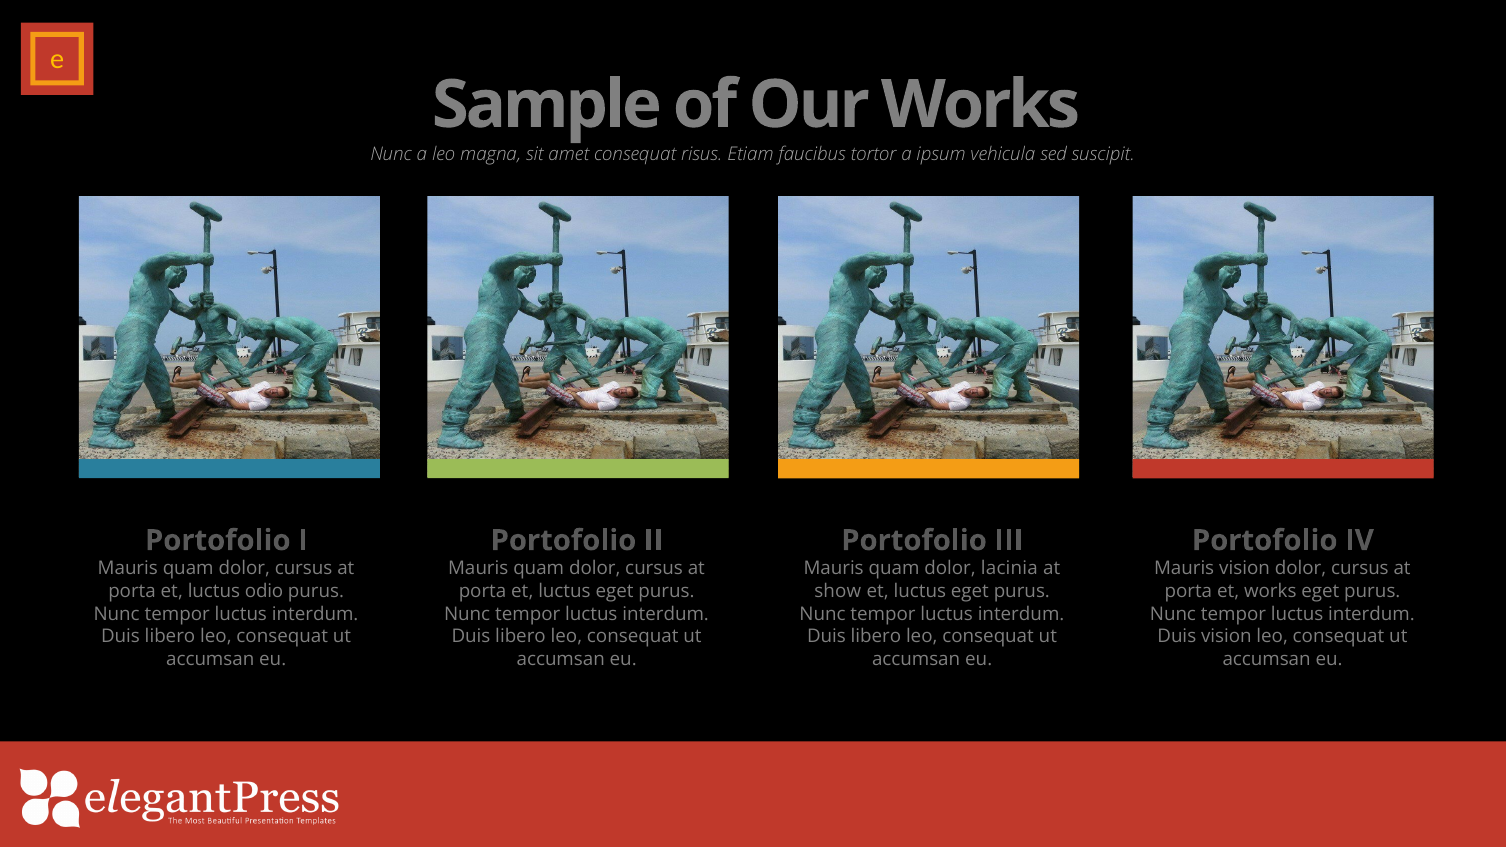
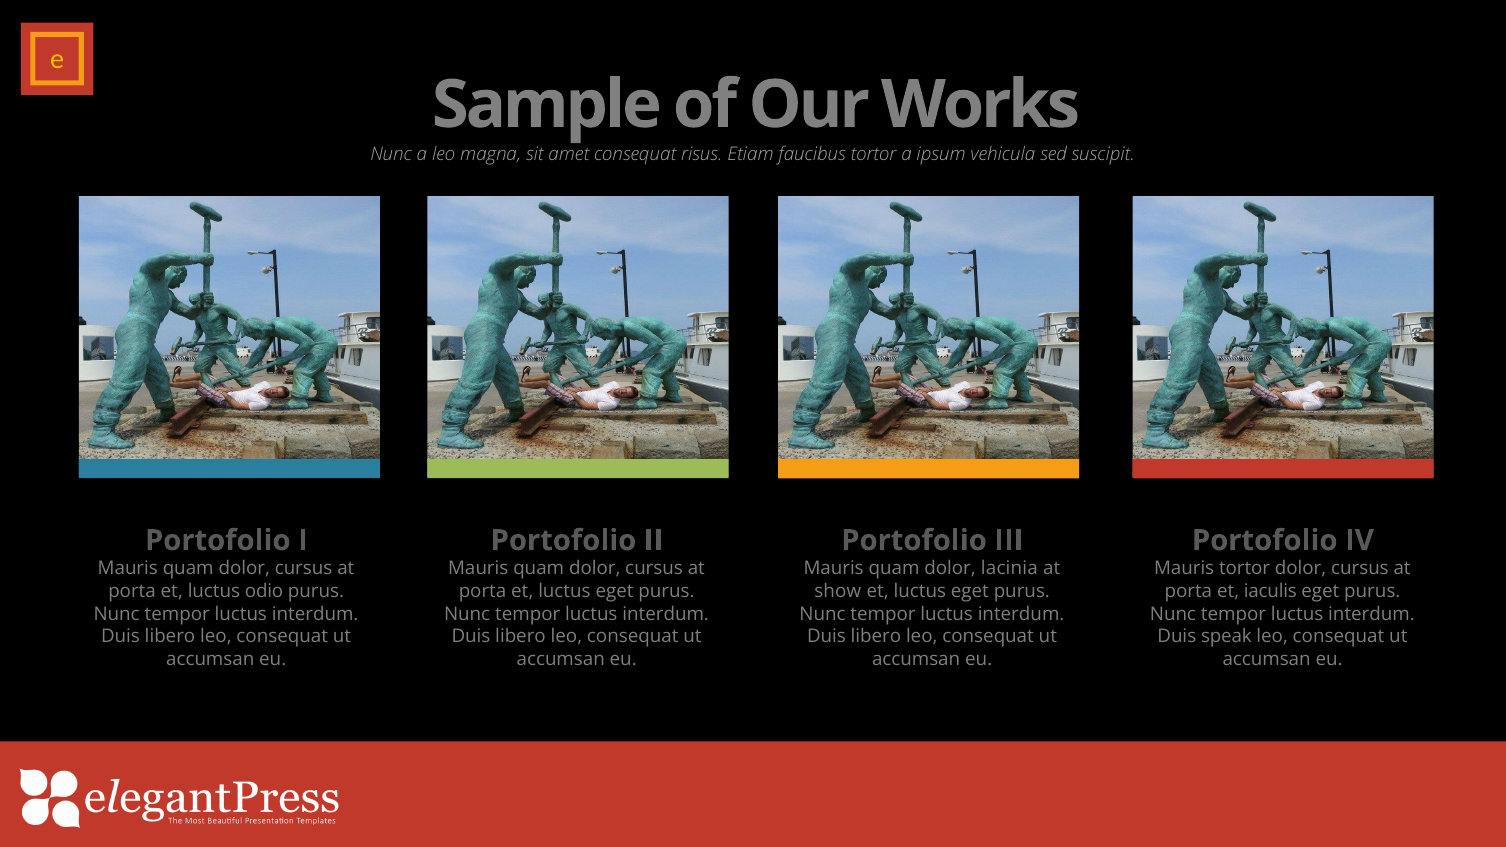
Mauris vision: vision -> tortor (1245, 569)
et works: works -> iaculis (1270, 591)
Duis vision: vision -> speak (1226, 636)
